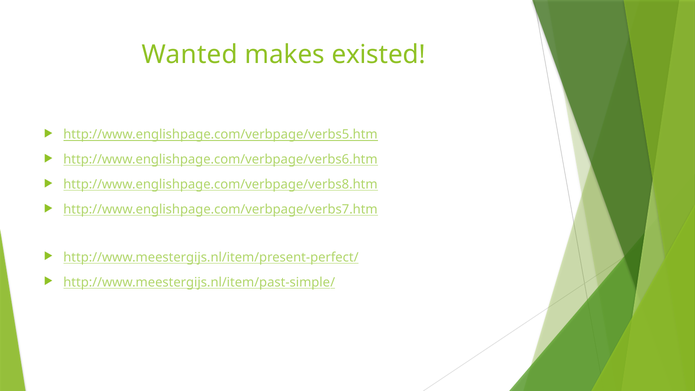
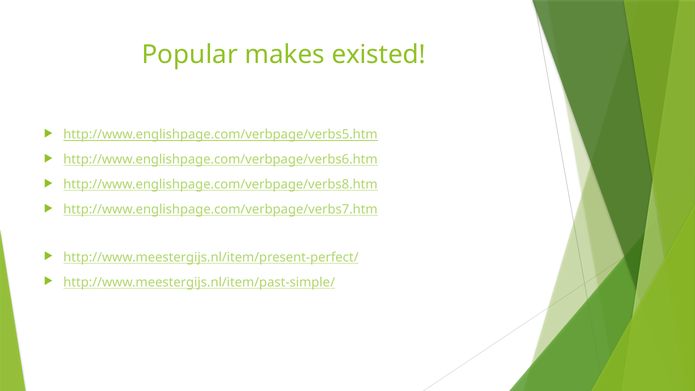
Wanted: Wanted -> Popular (190, 55)
